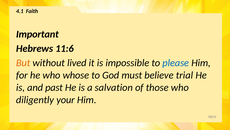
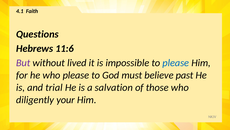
Important: Important -> Questions (37, 34)
But colour: orange -> purple (23, 63)
who whose: whose -> please (76, 75)
trial: trial -> past (185, 75)
past: past -> trial (54, 87)
